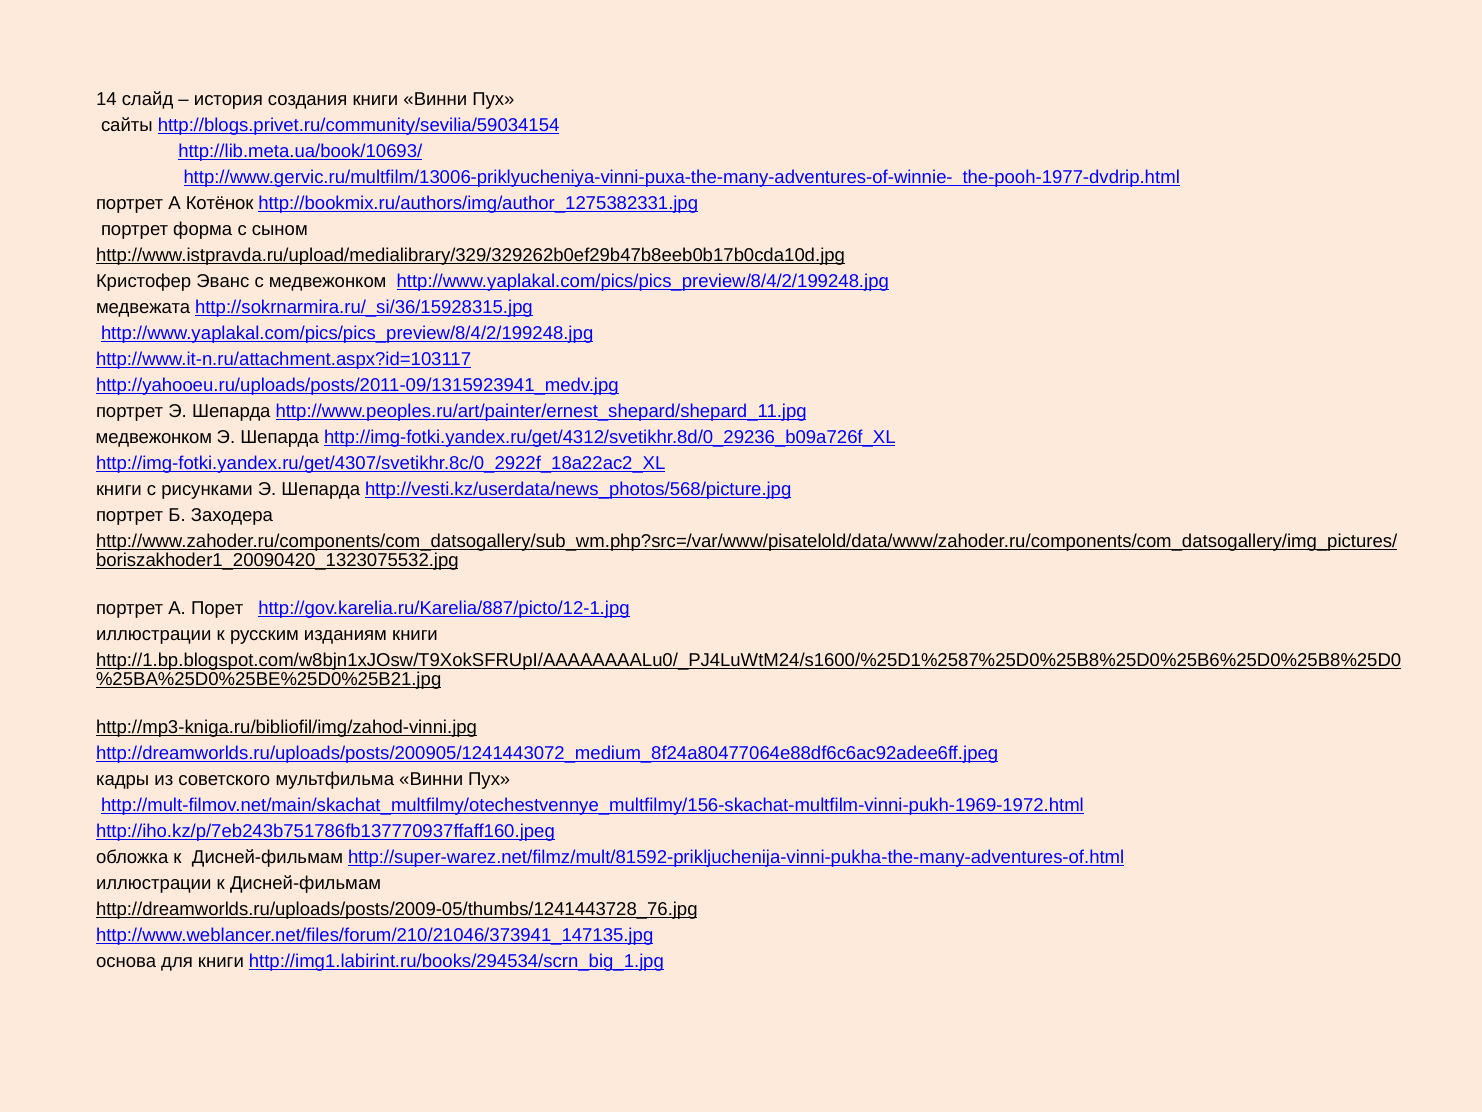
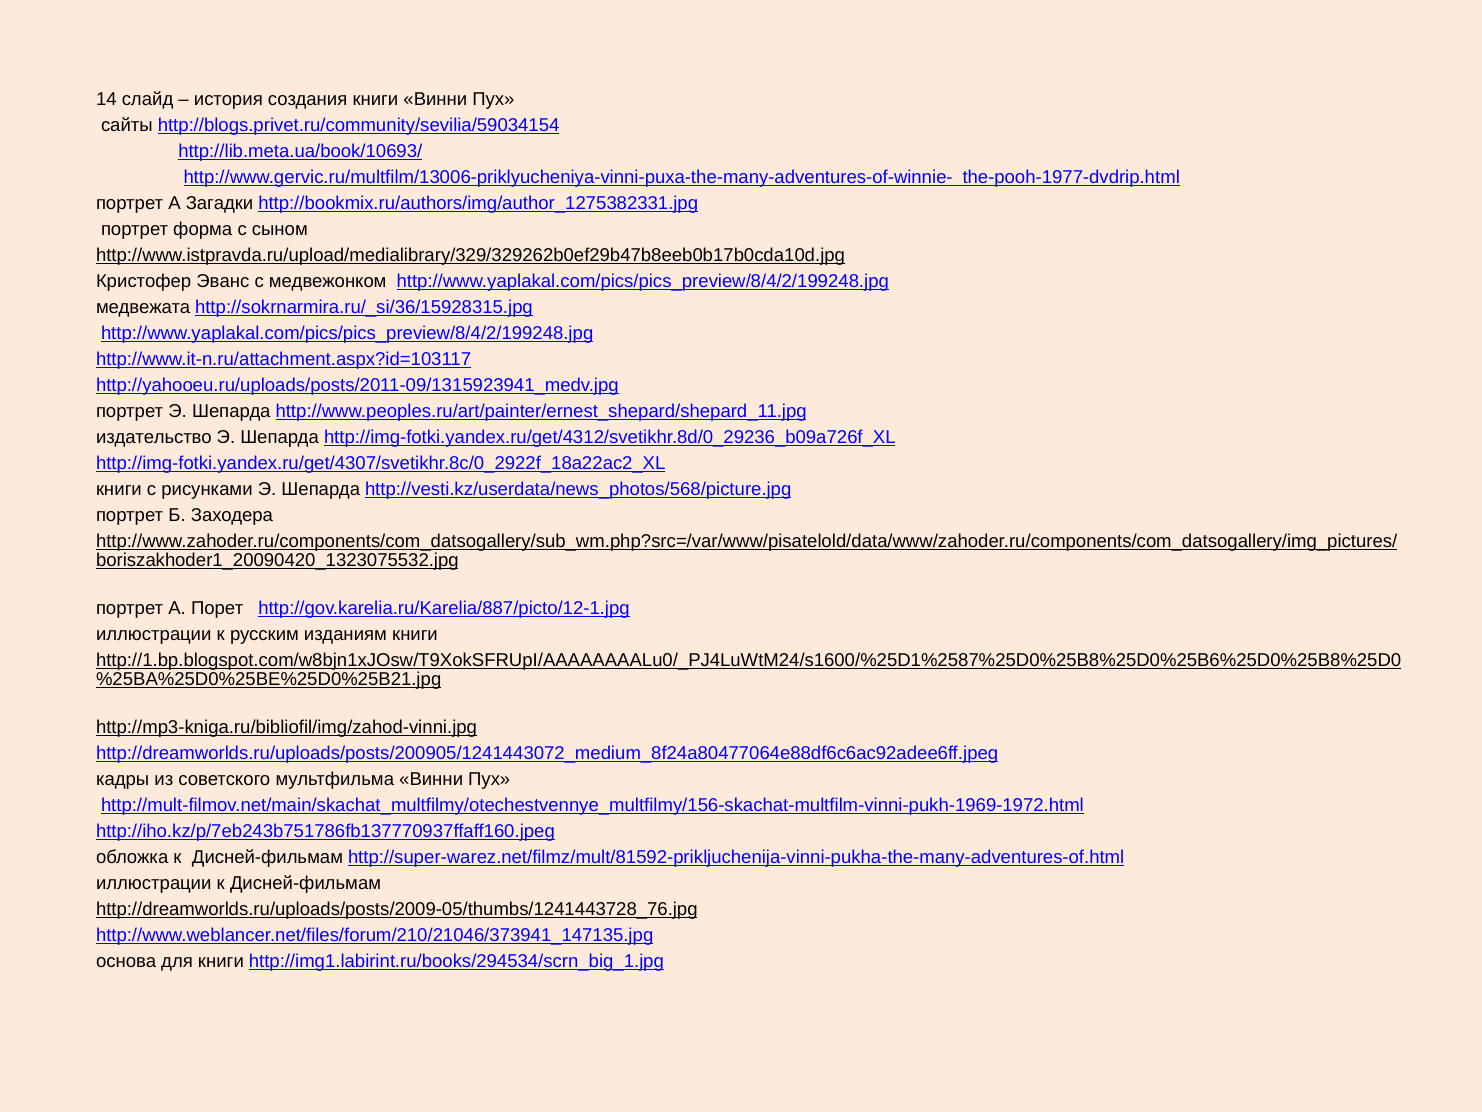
Котёнок: Котёнок -> Загадки (220, 203)
медвежонком: медвежонком -> издательство (154, 437)
